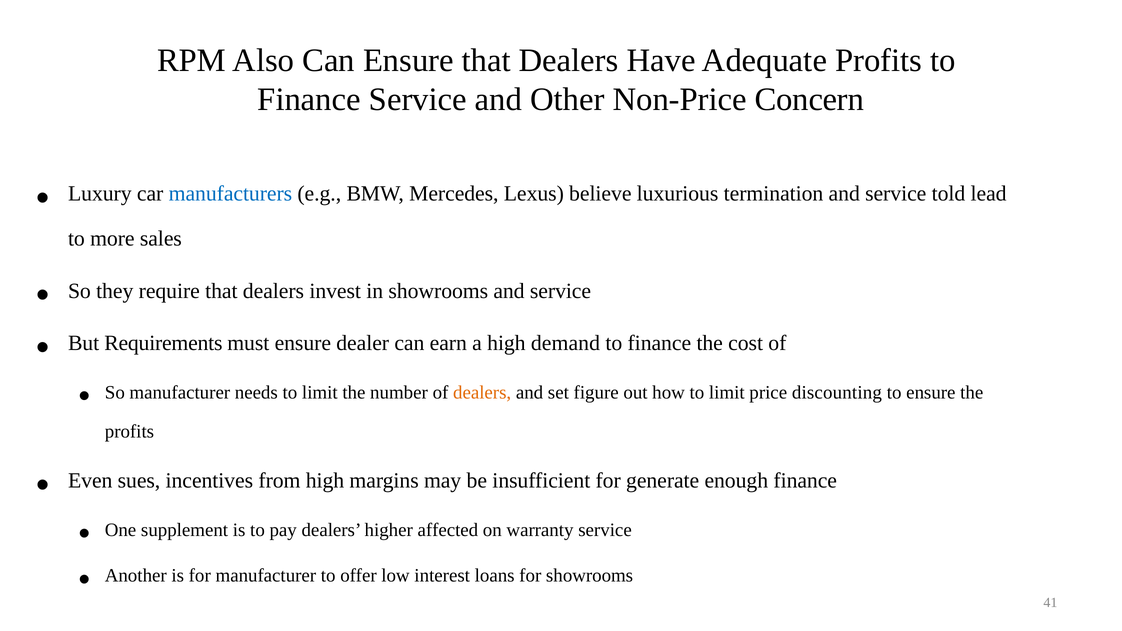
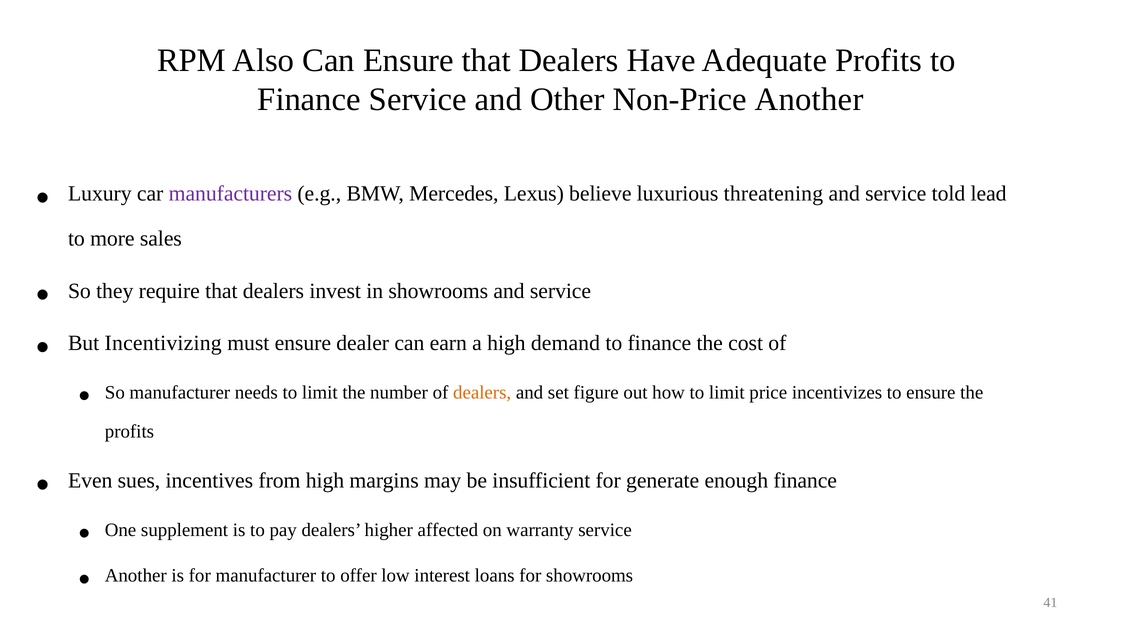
Non-Price Concern: Concern -> Another (809, 100)
manufacturers colour: blue -> purple (230, 194)
termination: termination -> threatening (773, 194)
Requirements: Requirements -> Incentivizing (163, 343)
discounting: discounting -> incentivizes (837, 392)
